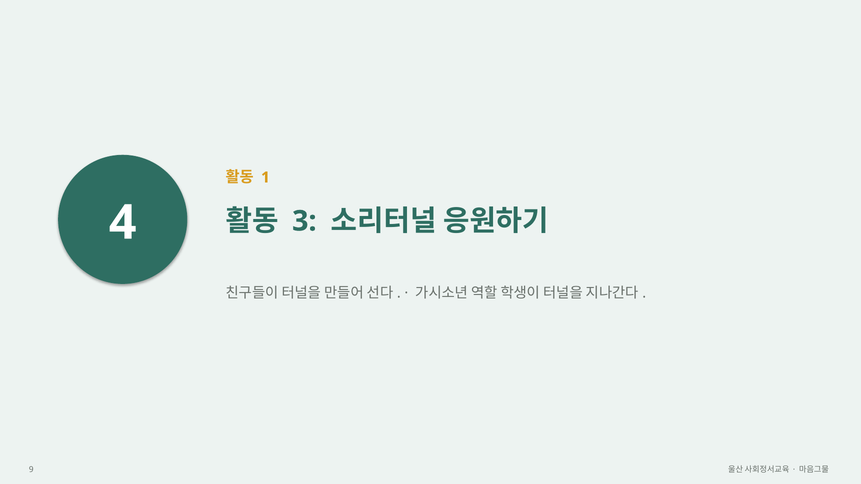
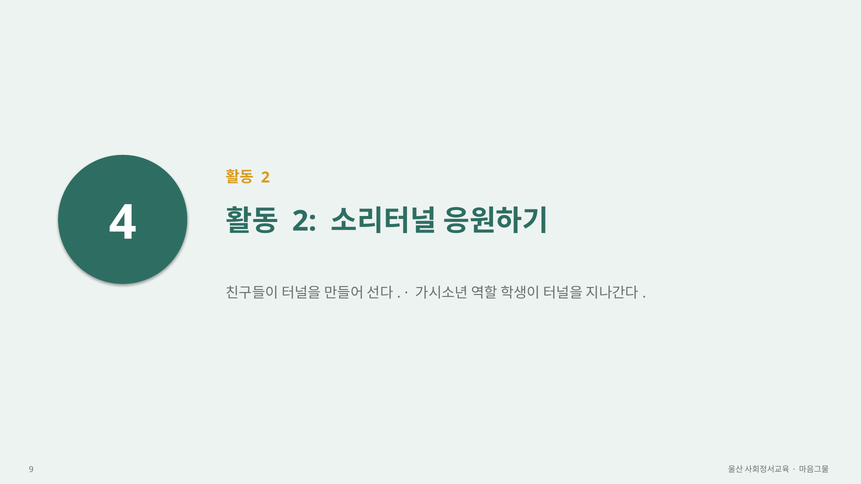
1: 1 -> 2 (265, 178)
3: 3 -> 2 (304, 221)
